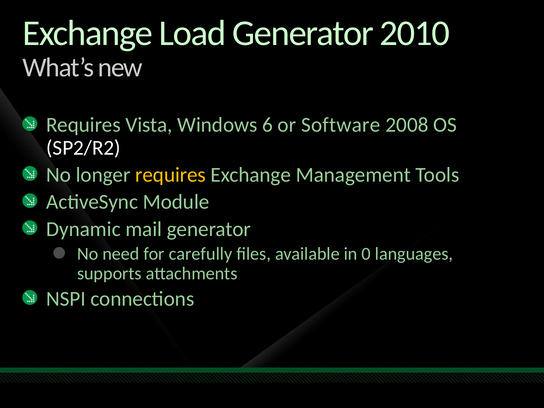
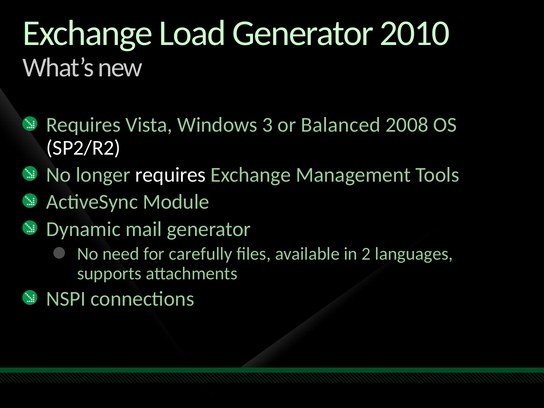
6: 6 -> 3 (267, 125)
Software: Software -> Balanced (341, 125)
requires colour: yellow -> white (171, 175)
0: 0 -> 2 (366, 254)
